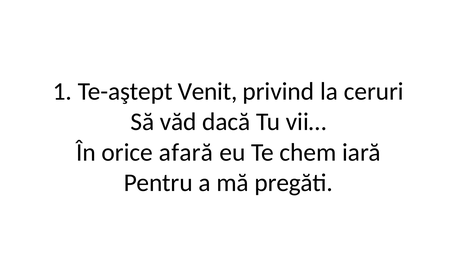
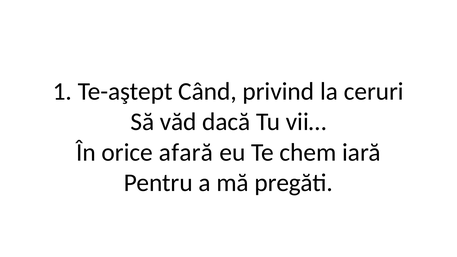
Venit: Venit -> Când (207, 91)
